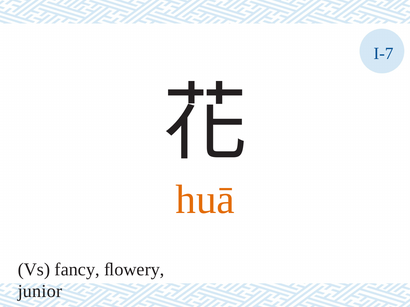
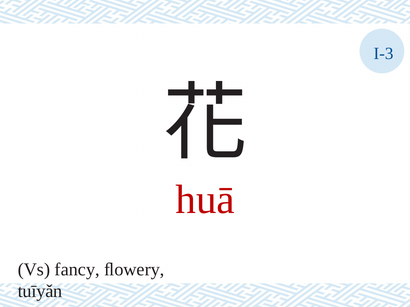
I-7: I-7 -> I-3 (383, 54)
huā colour: orange -> red (205, 200)
junior: junior -> tuīyǎn (40, 292)
